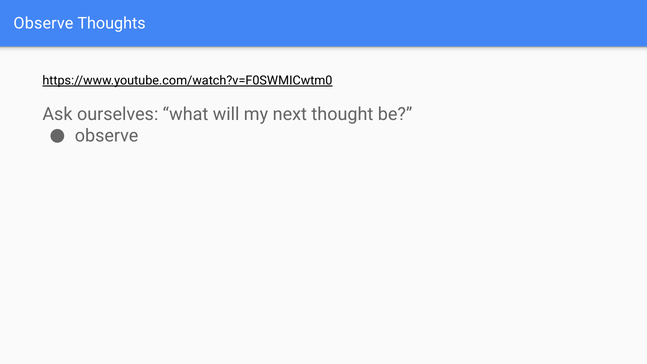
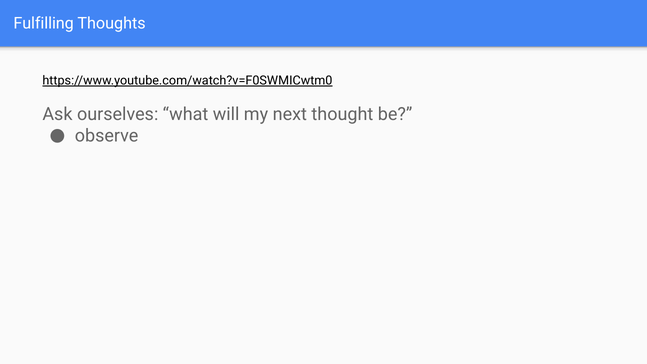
Observe: Observe -> Fulfilling (44, 24)
